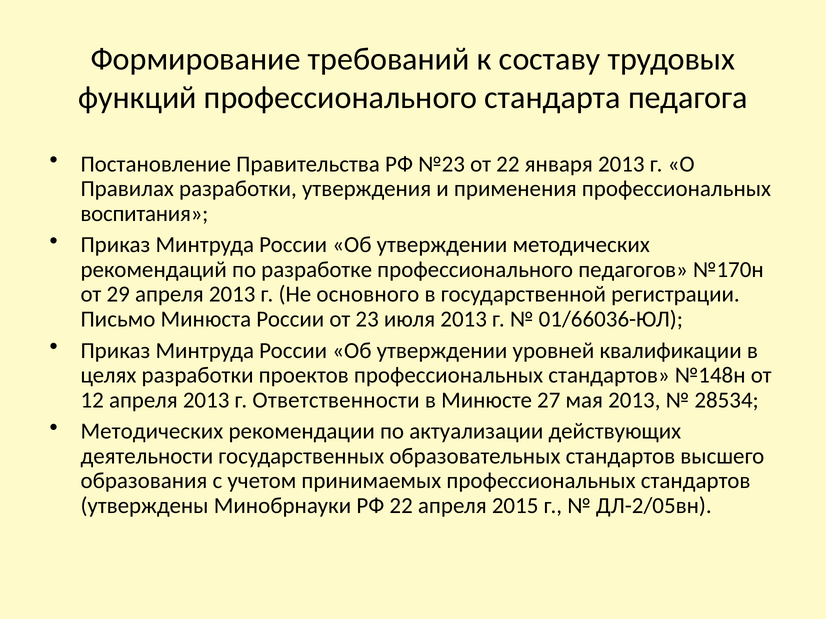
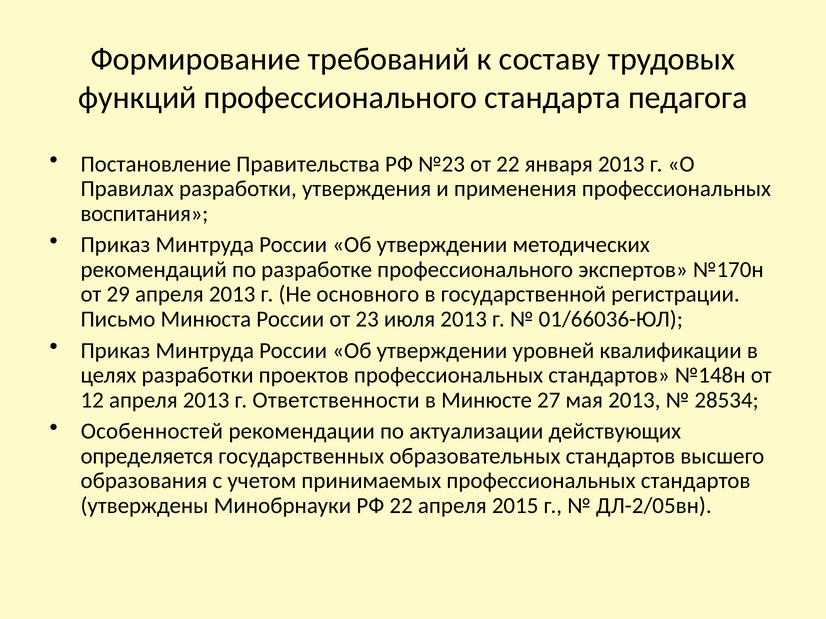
педагогов: педагогов -> экспертов (633, 270)
Методических: Методических -> Особенностей (152, 432)
деятельности: деятельности -> определяется (147, 456)
